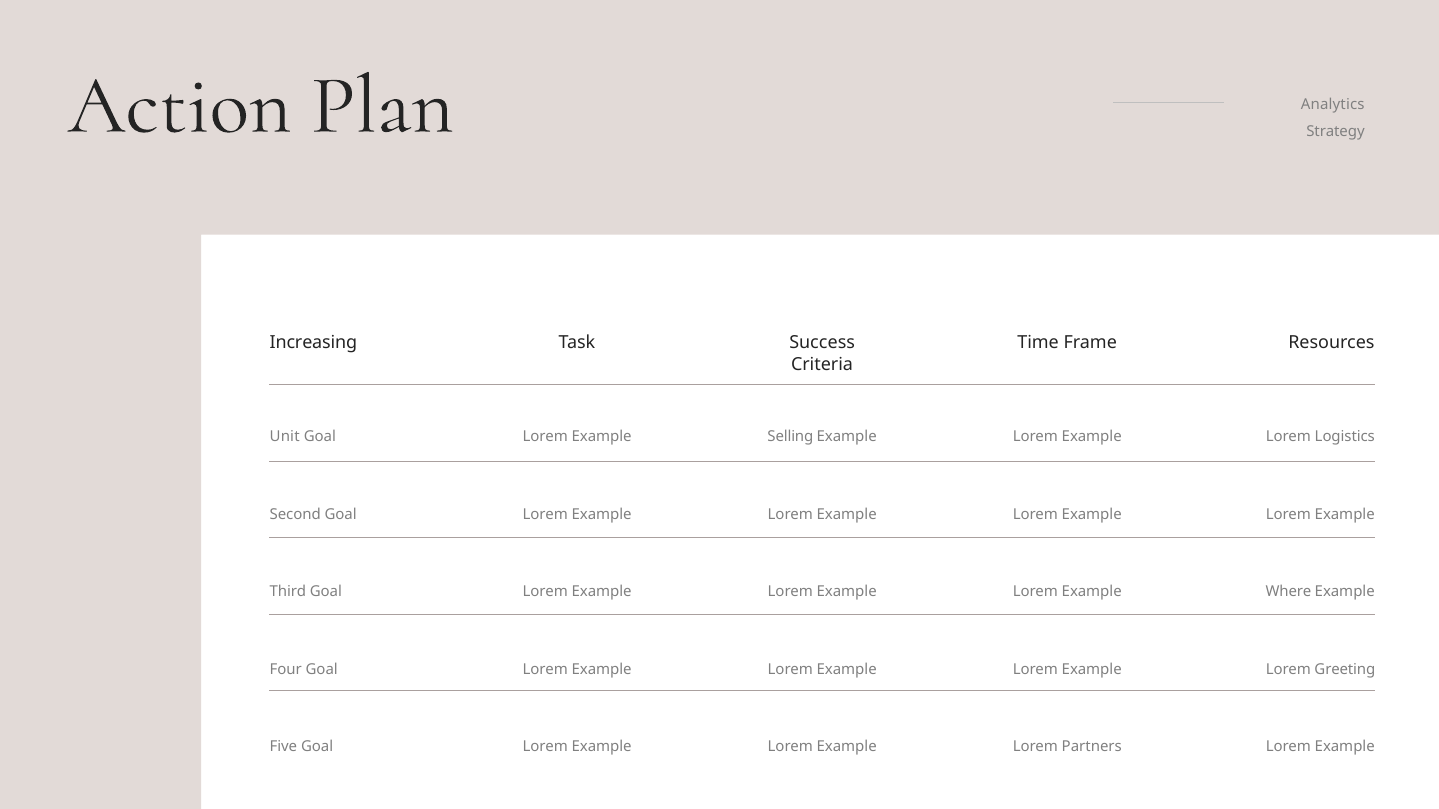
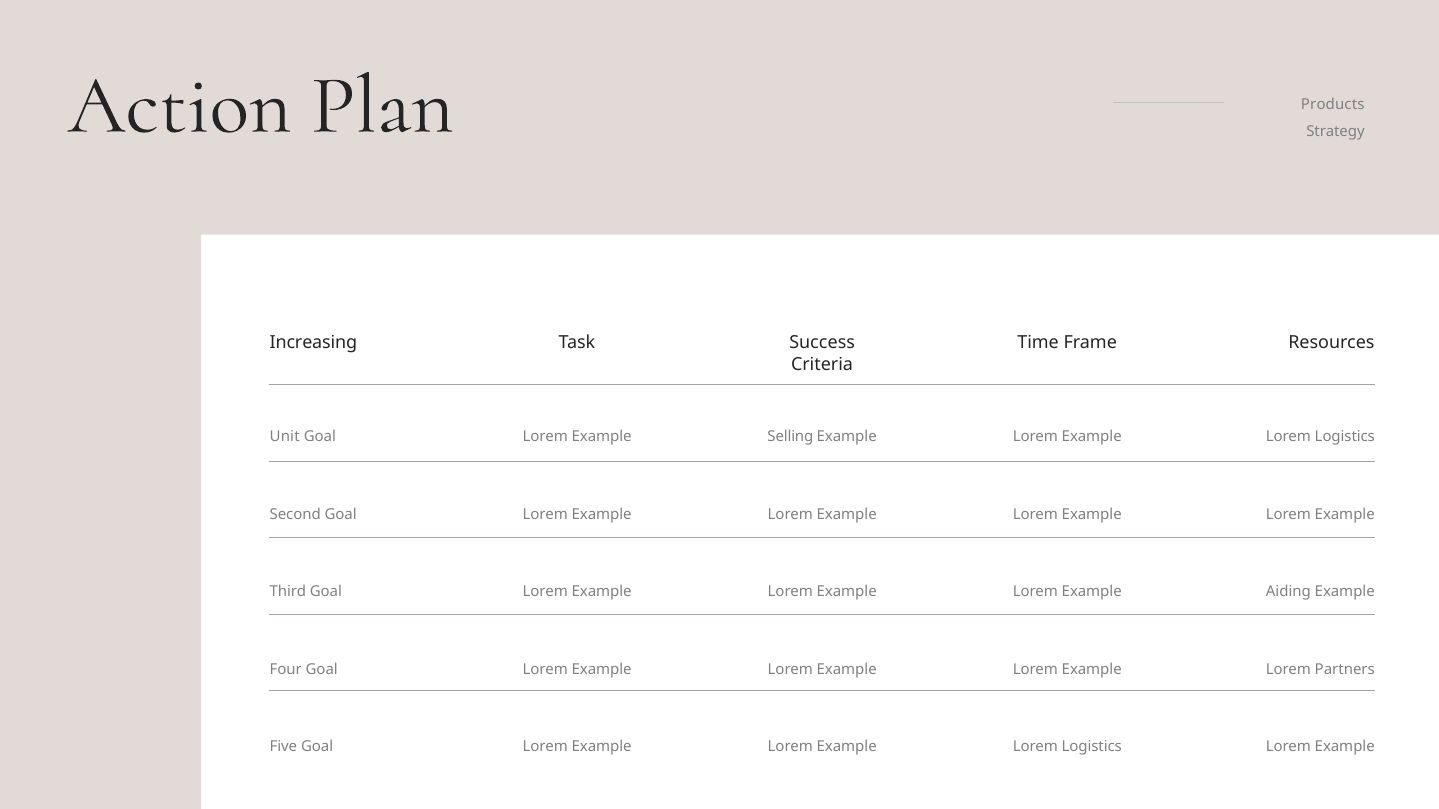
Analytics: Analytics -> Products (1333, 105)
Where: Where -> Aiding (1288, 592)
Greeting: Greeting -> Partners (1345, 669)
Partners: Partners -> Logistics (1092, 747)
